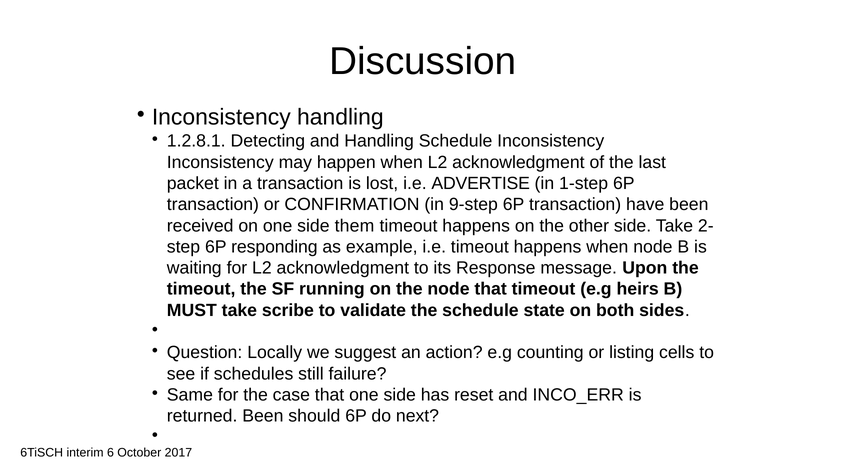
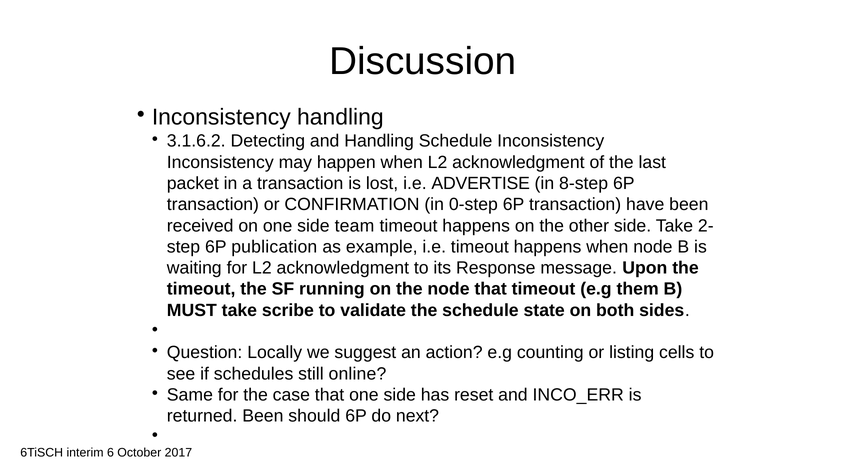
1.2.8.1: 1.2.8.1 -> 3.1.6.2 (196, 141)
1-step: 1-step -> 8-step (584, 183)
9-step: 9-step -> 0-step (473, 204)
them: them -> team (355, 226)
responding: responding -> publication (274, 247)
heirs: heirs -> them (638, 289)
failure: failure -> online (357, 374)
